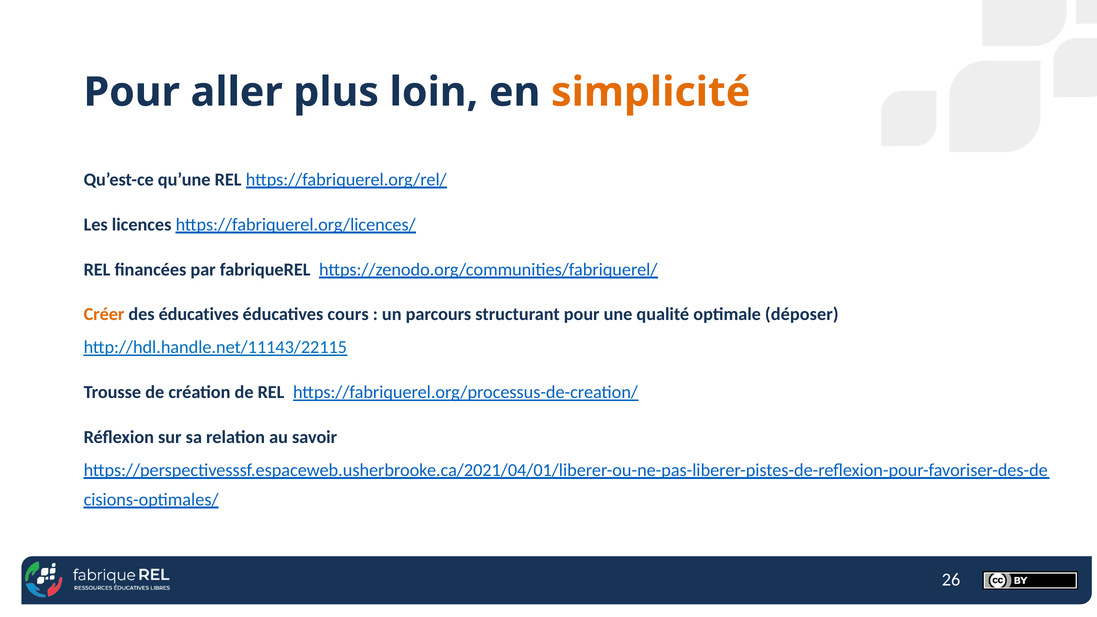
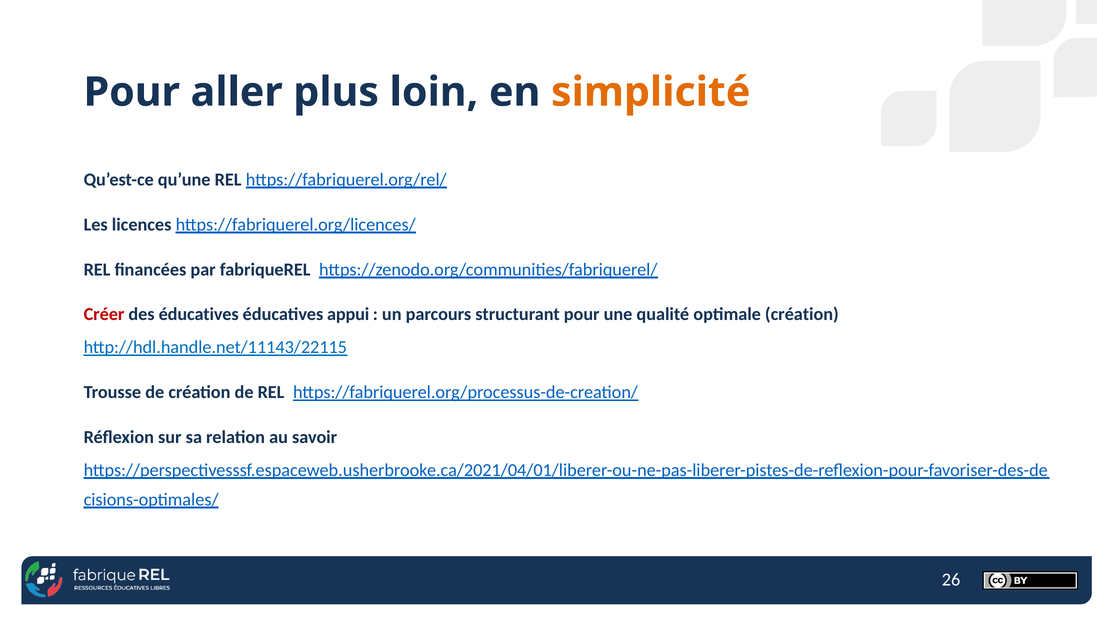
Créer colour: orange -> red (104, 314)
cours: cours -> appui (348, 314)
optimale déposer: déposer -> création (802, 314)
